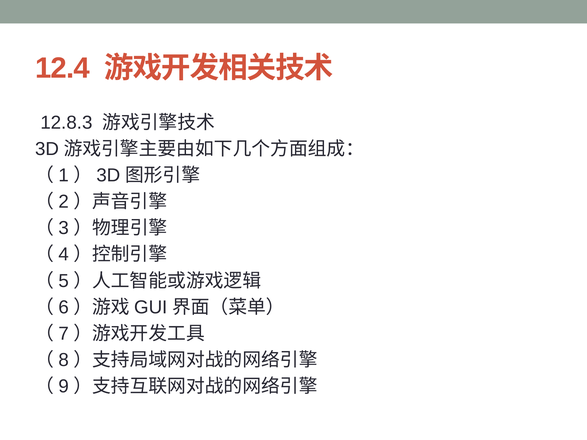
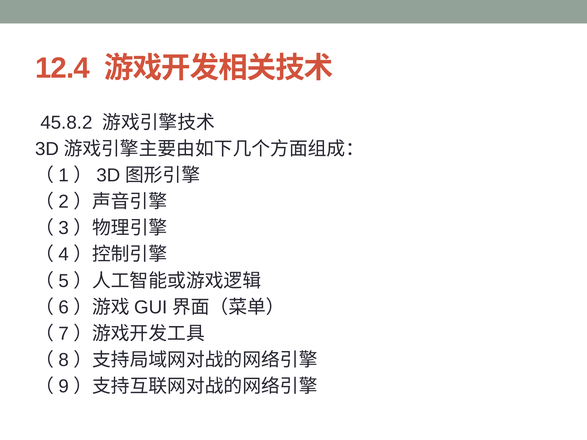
12.8.3: 12.8.3 -> 45.8.2 (66, 123)
